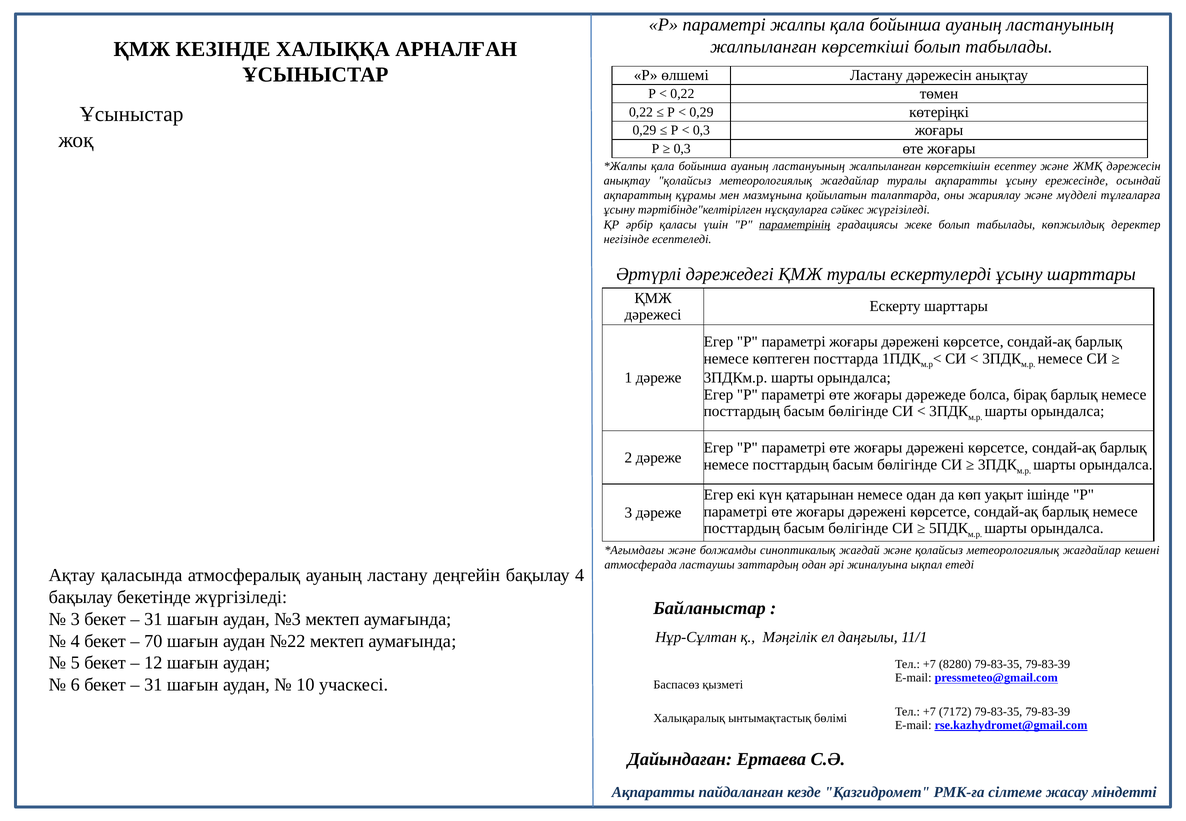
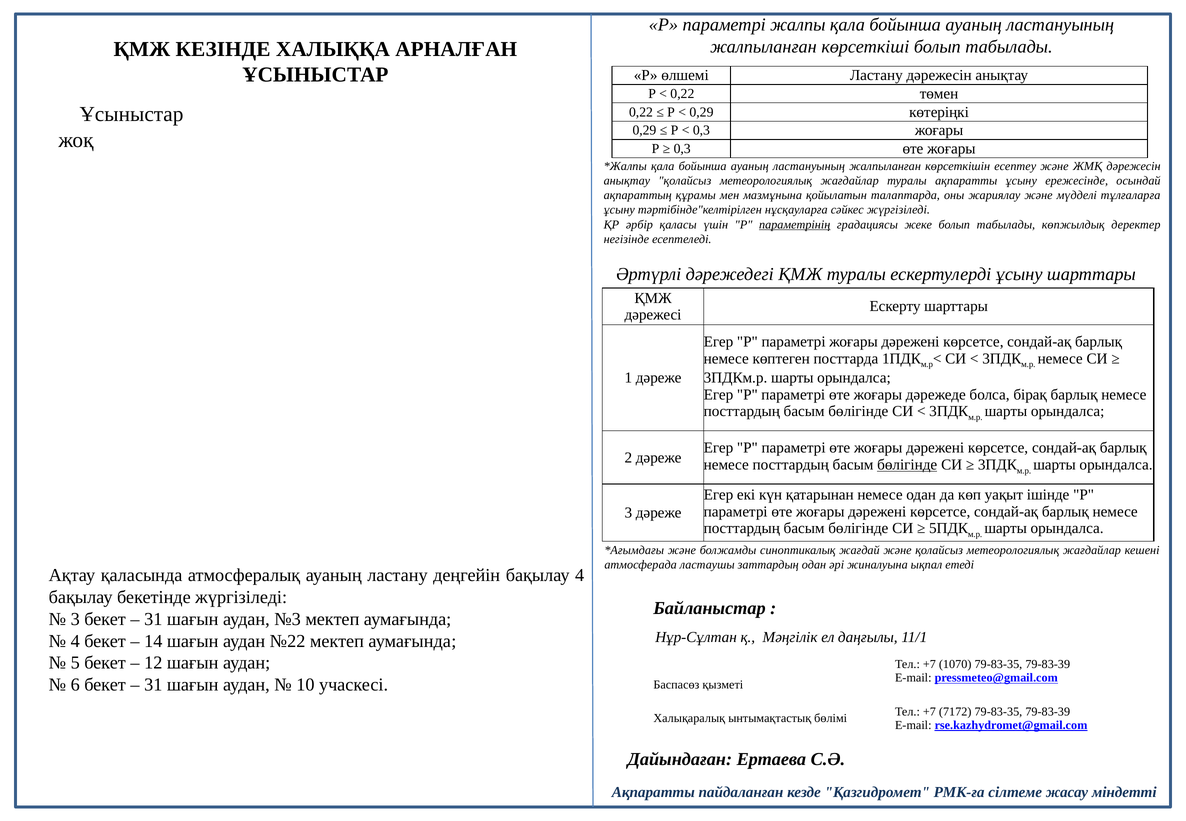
бөлігінде underline: none -> present (907, 465)
70: 70 -> 14 (153, 641)
8280: 8280 -> 1070 (955, 664)
